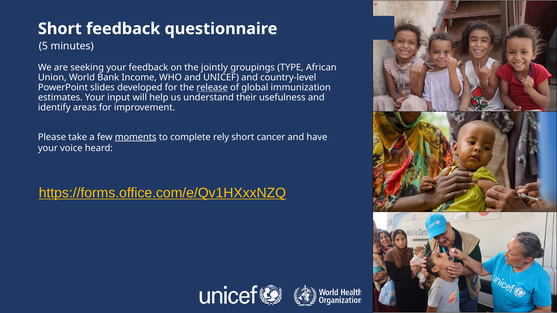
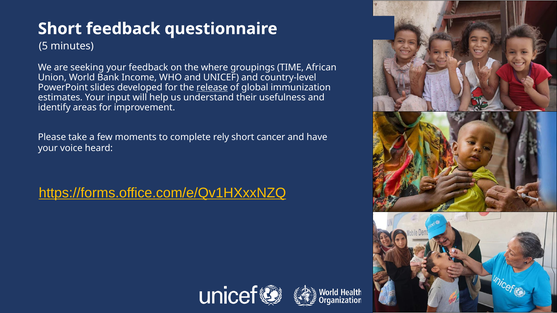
jointly: jointly -> where (215, 68)
TYPE: TYPE -> TIME (290, 68)
moments underline: present -> none (136, 137)
